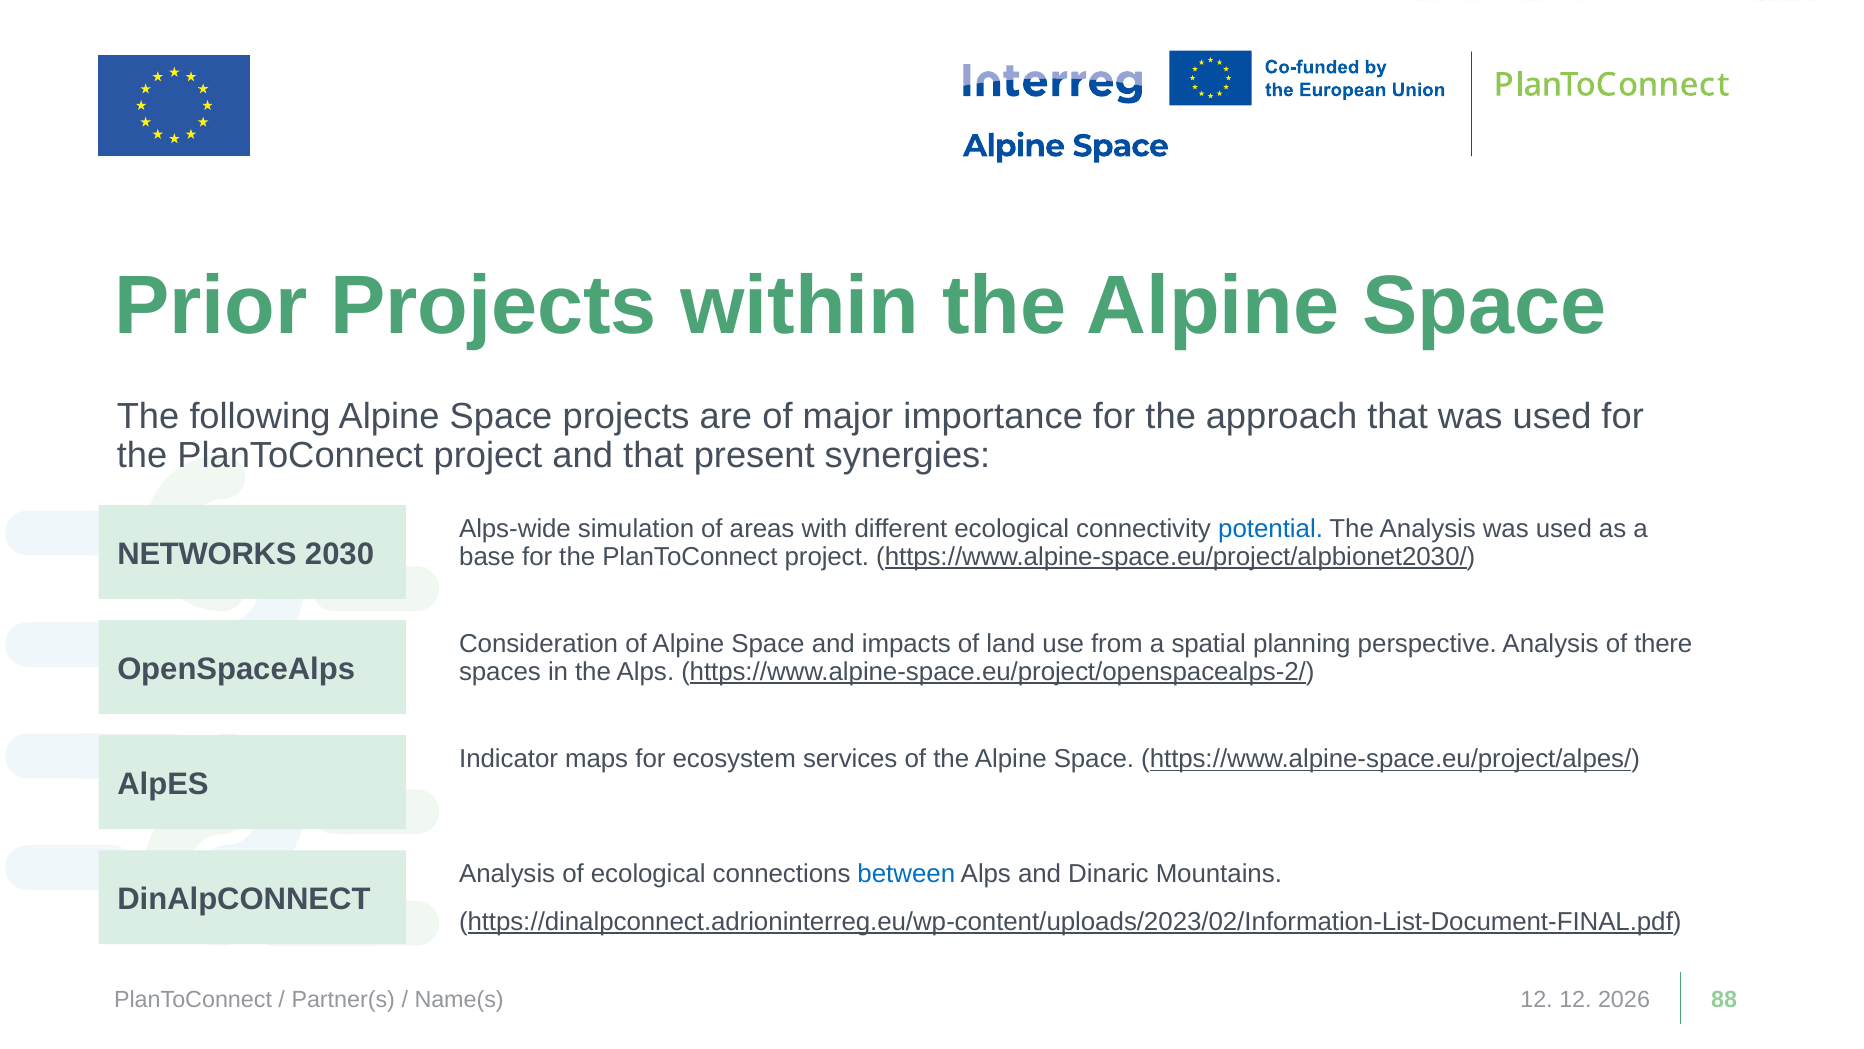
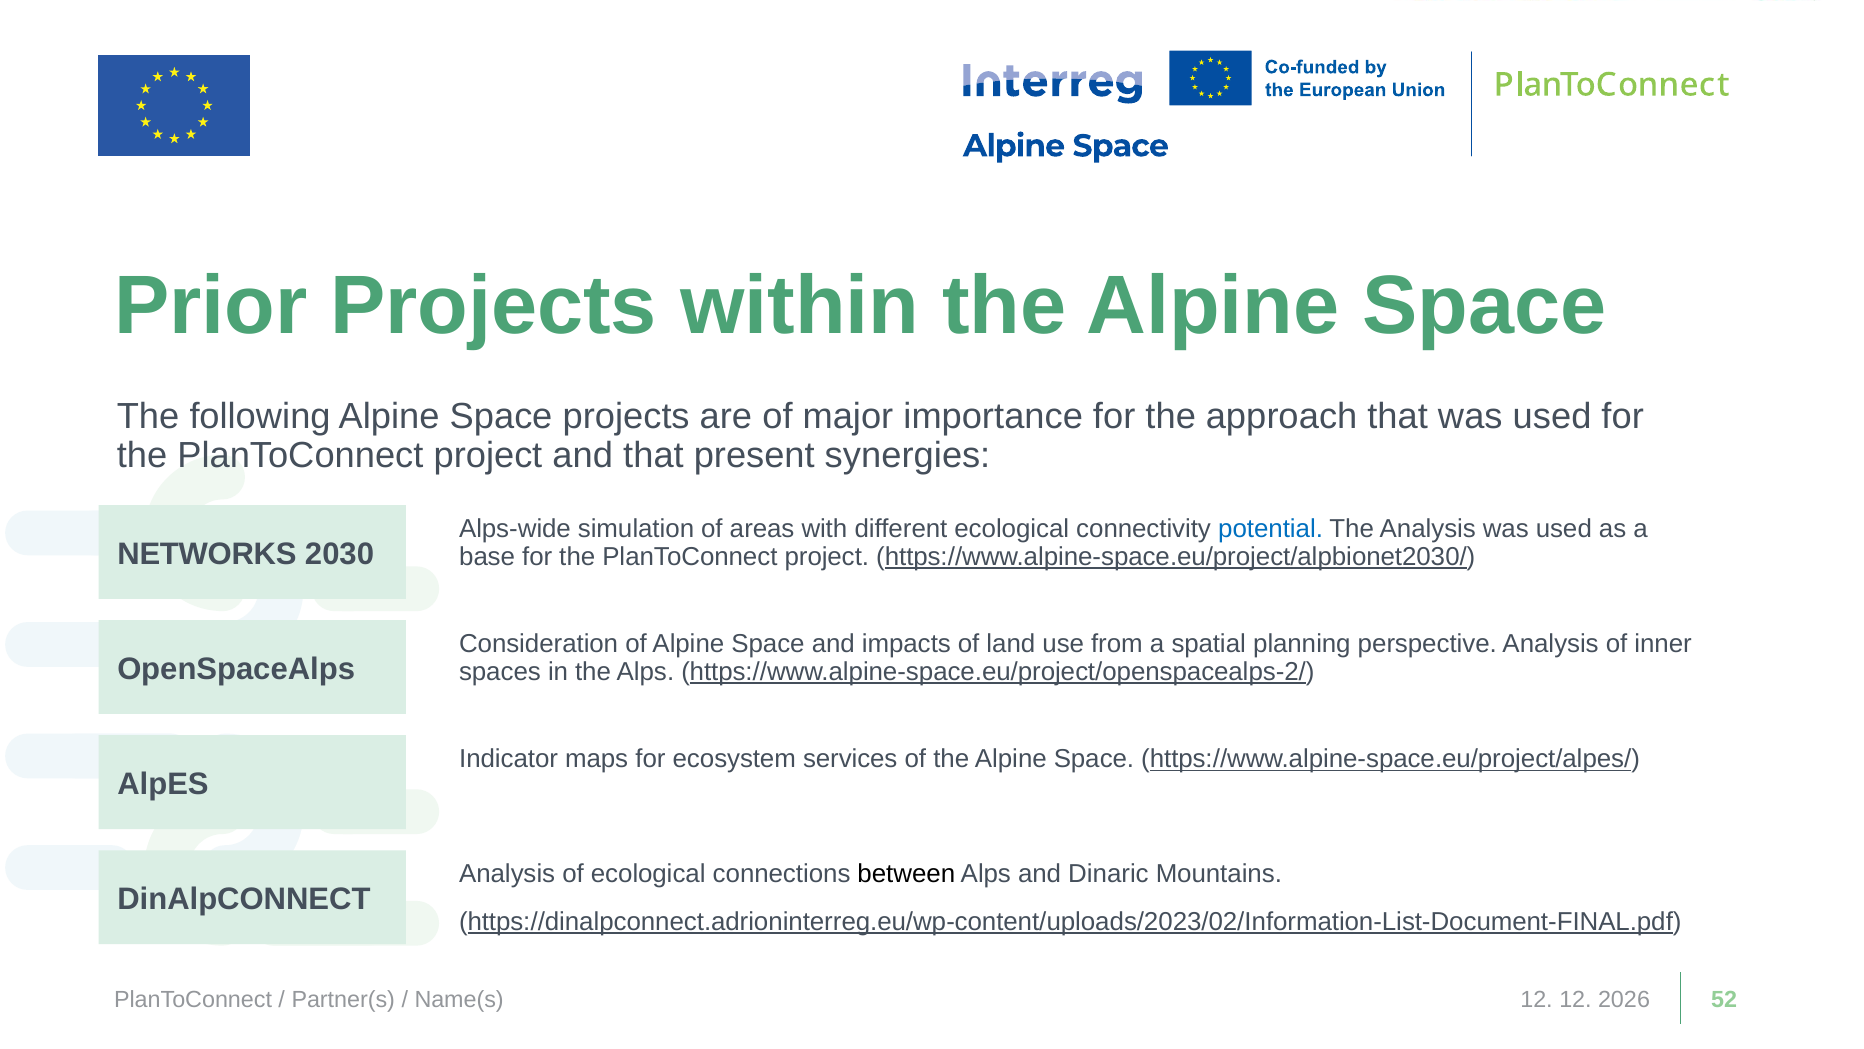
there: there -> inner (1663, 644)
between colour: blue -> black (906, 874)
88: 88 -> 52 (1724, 999)
